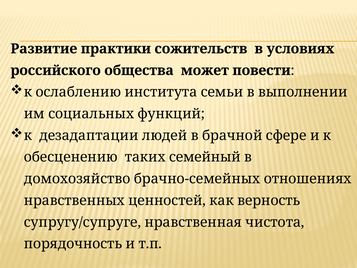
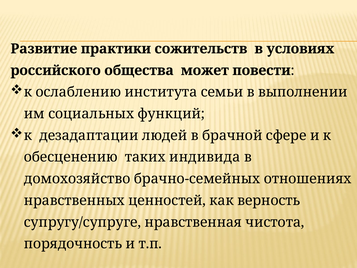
семейный: семейный -> индивида (205, 157)
